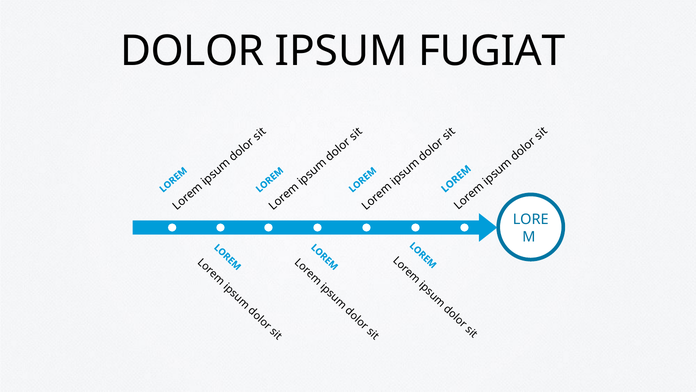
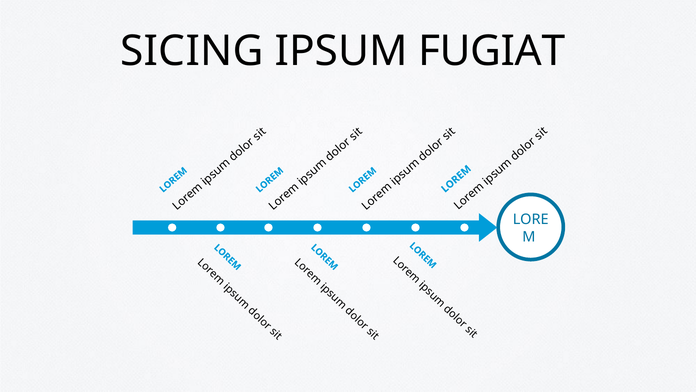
DOLOR: DOLOR -> SICING (192, 51)
